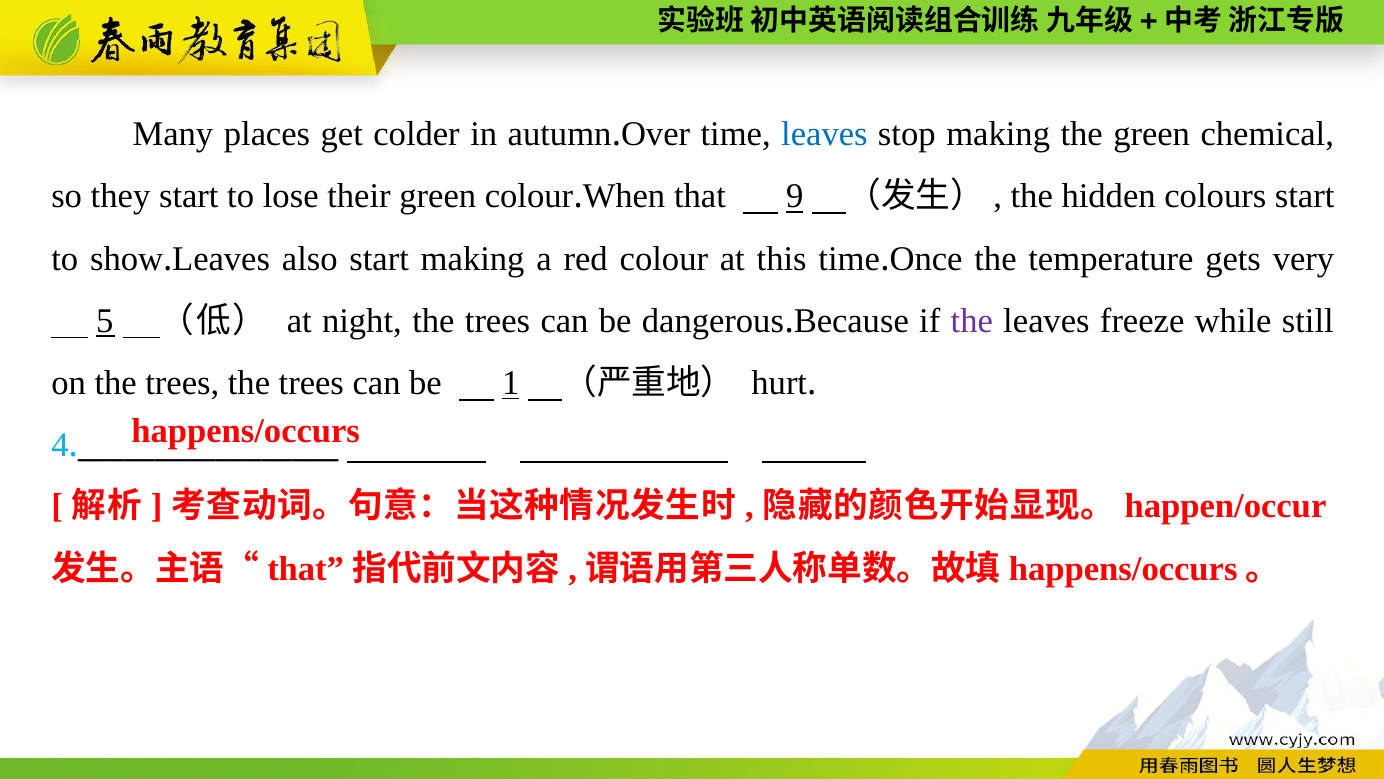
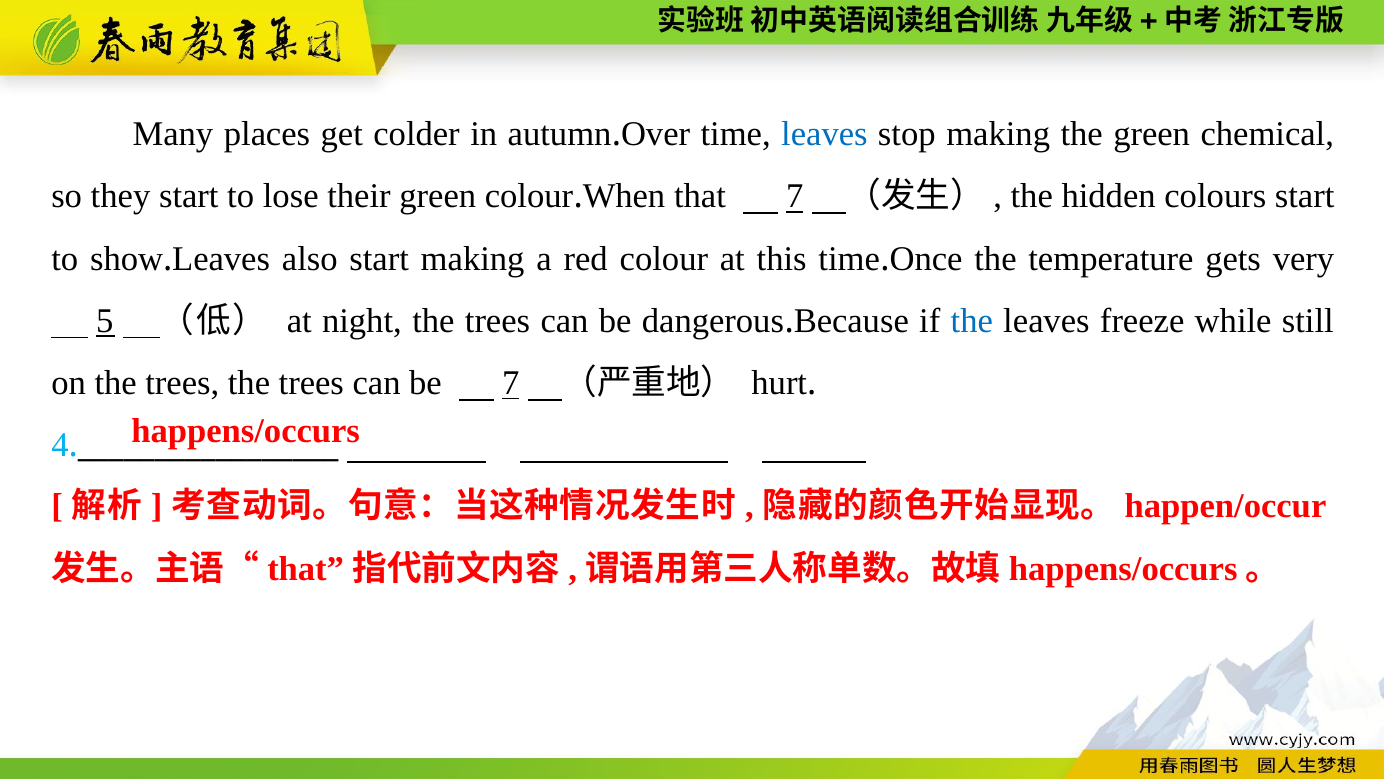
that 9: 9 -> 7 (795, 196)
the colour: purple -> blue (972, 321)
be 1: 1 -> 7 (511, 383)
